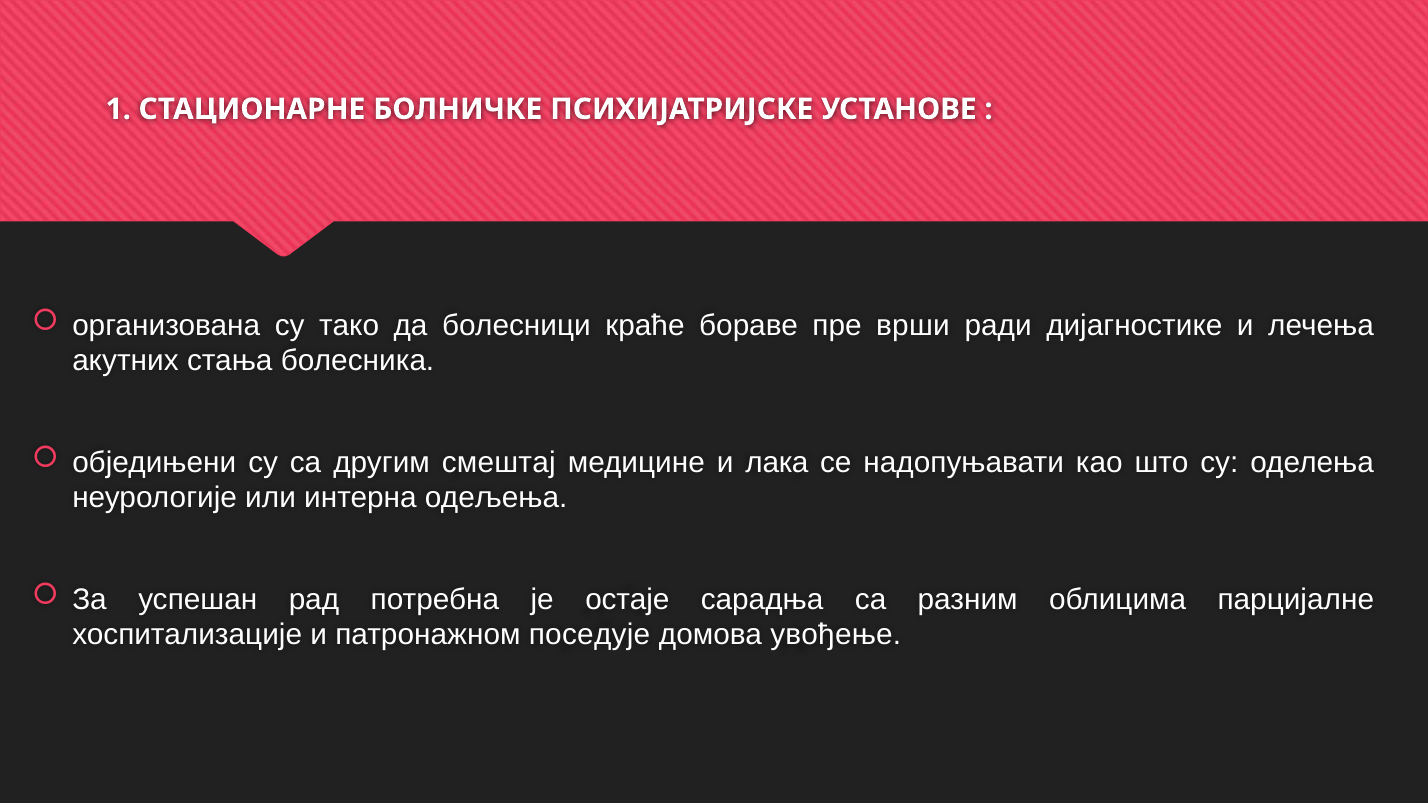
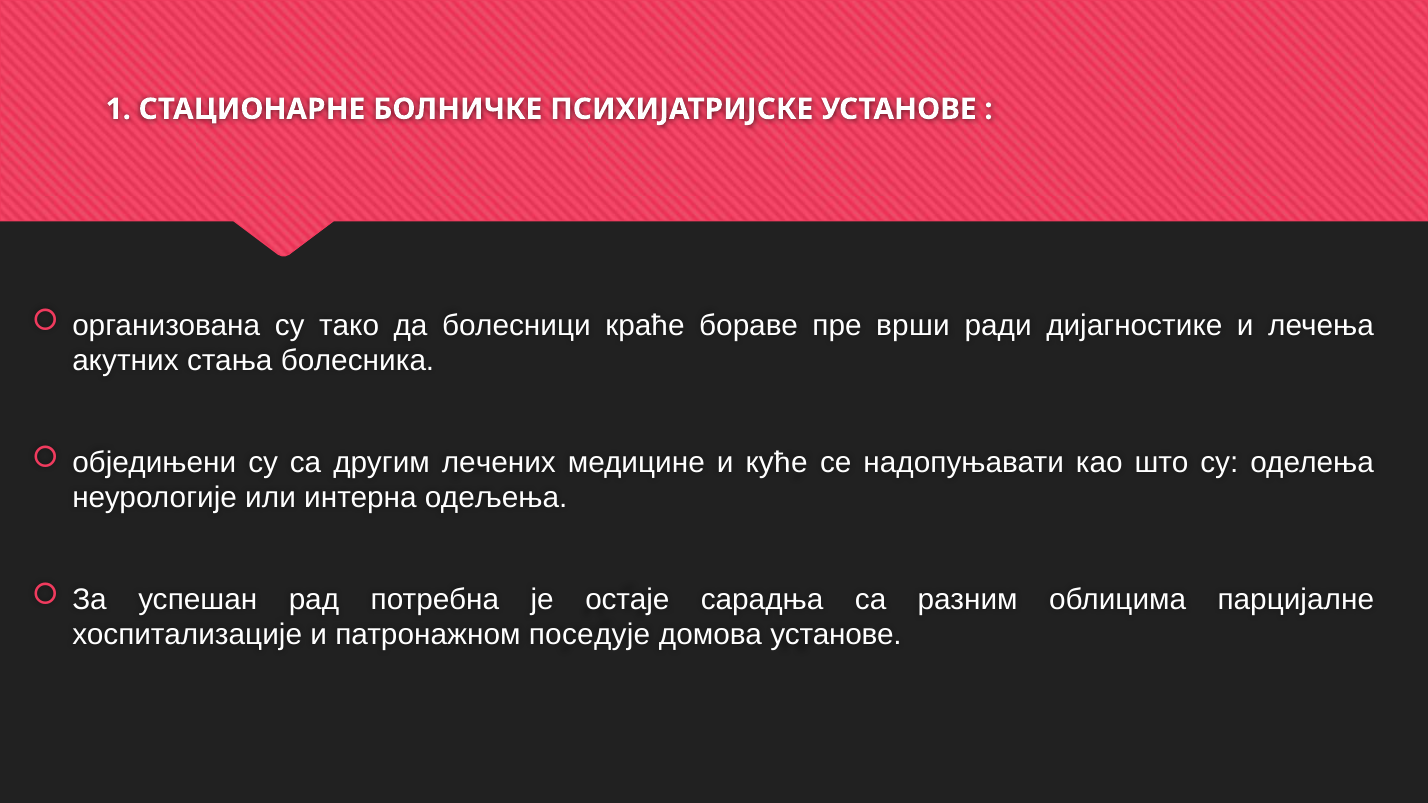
смештај: смештај -> лечених (499, 462)
лака: лака -> куће (777, 462)
домова увођење: увођење -> установе (836, 635)
